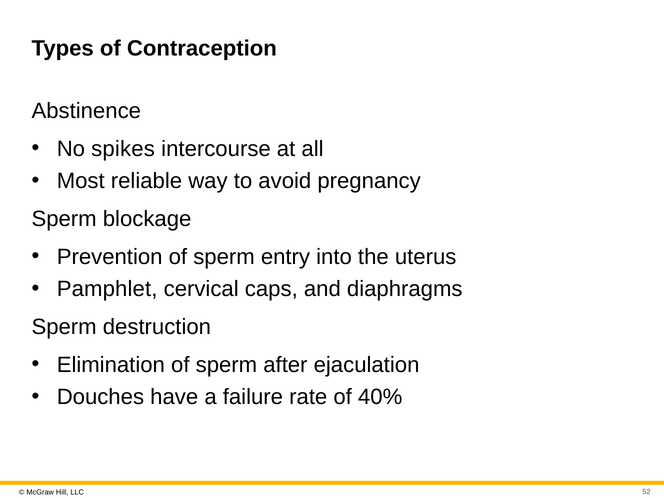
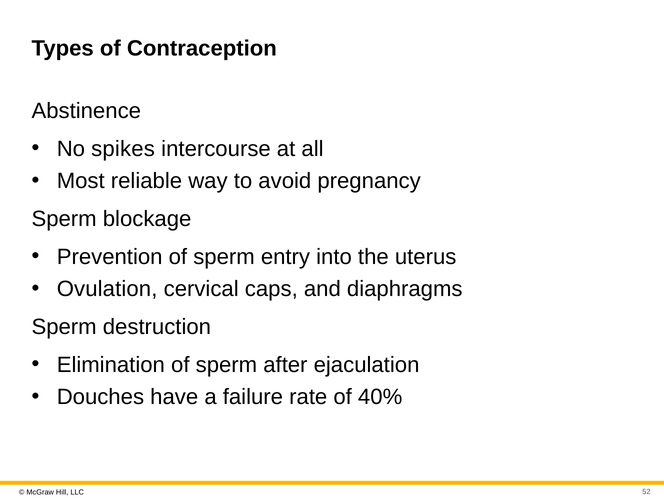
Pamphlet: Pamphlet -> Ovulation (107, 289)
